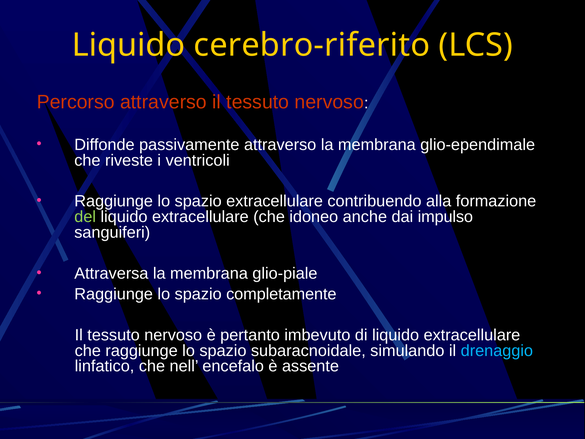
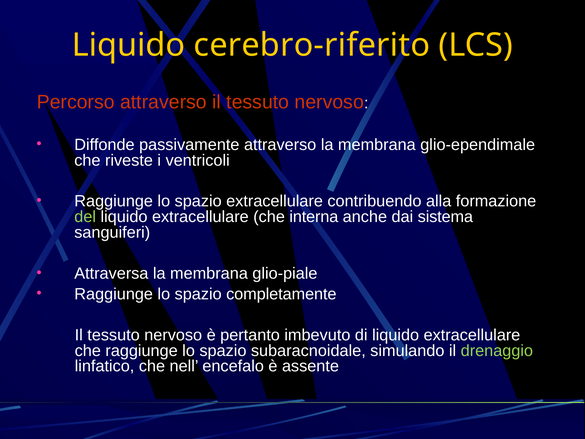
idoneo: idoneo -> interna (314, 217)
impulso: impulso -> sistema (445, 217)
drenaggio colour: light blue -> light green (497, 350)
